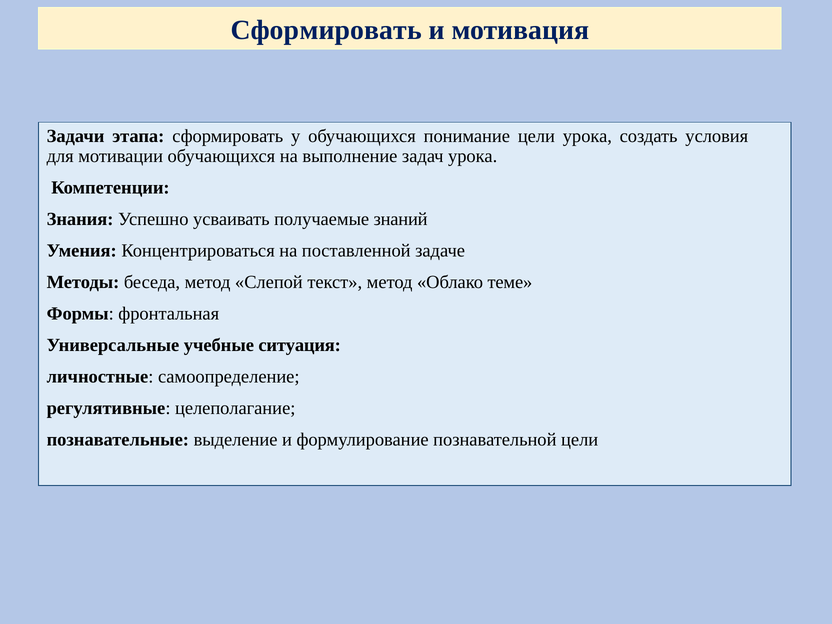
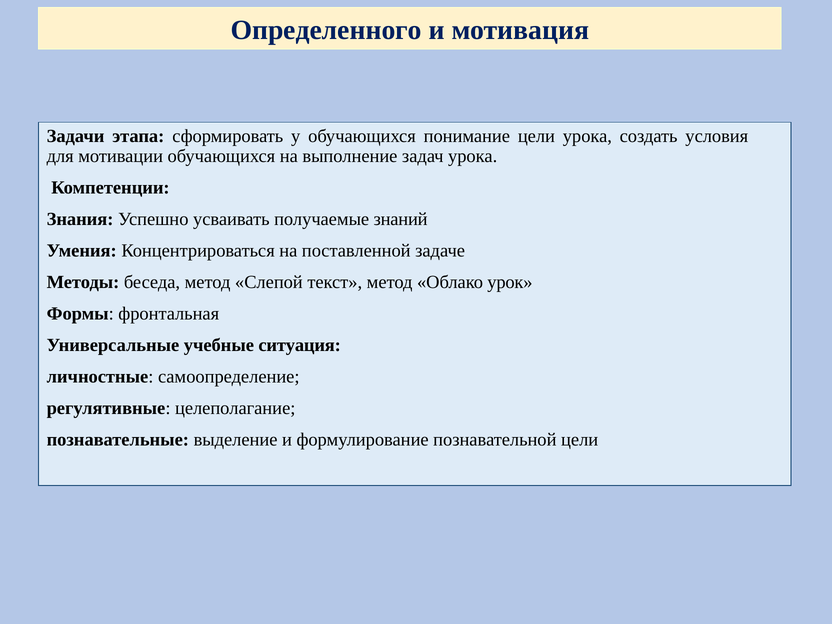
Сформировать: Сформировать -> Определенного (326, 30)
теме: теме -> урок (510, 282)
